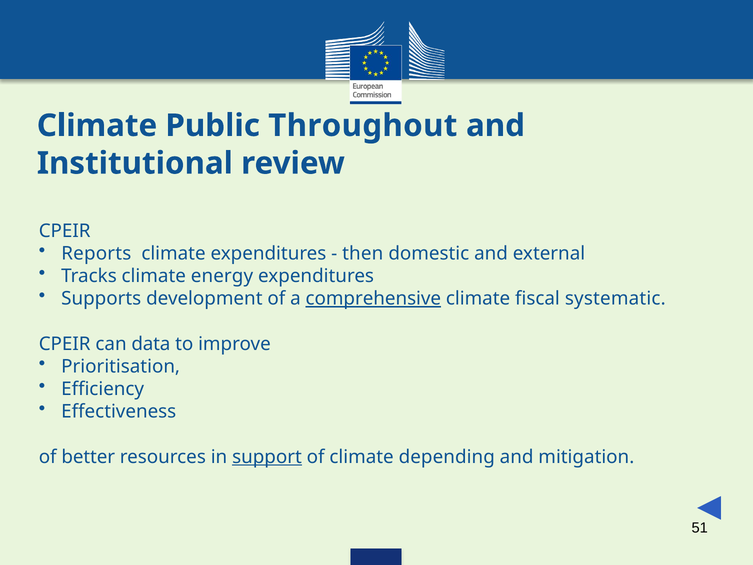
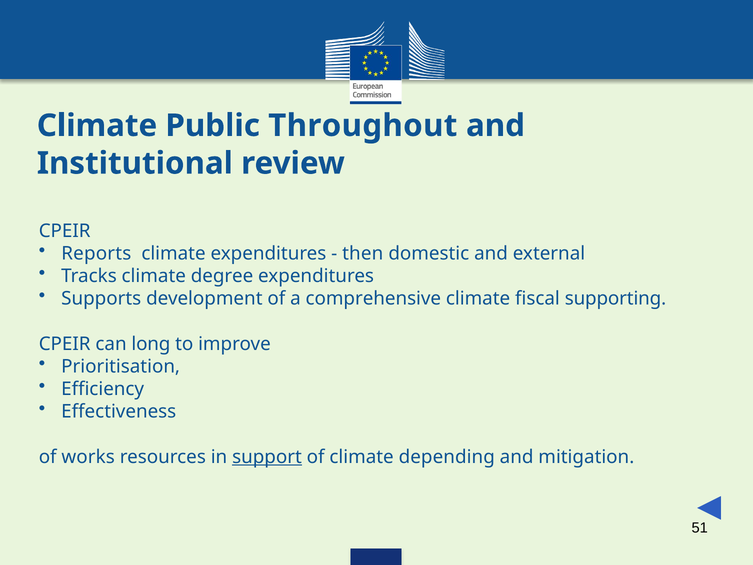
energy: energy -> degree (222, 276)
comprehensive underline: present -> none (373, 298)
systematic: systematic -> supporting (615, 298)
data: data -> long (151, 344)
better: better -> works (88, 457)
